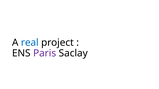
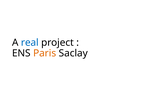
Paris colour: purple -> orange (45, 53)
